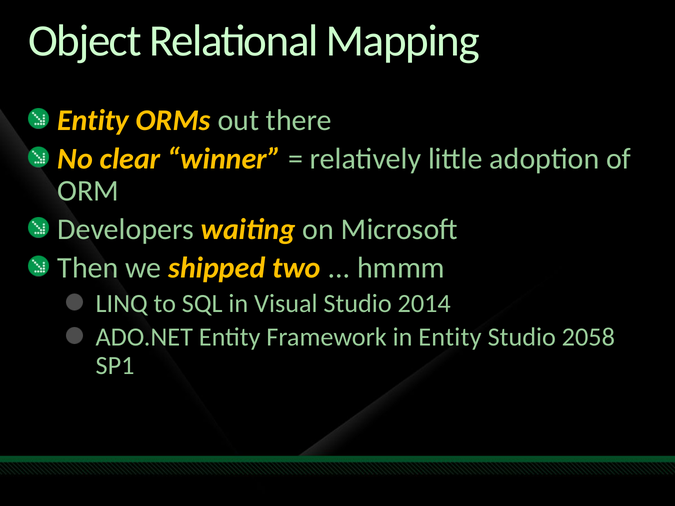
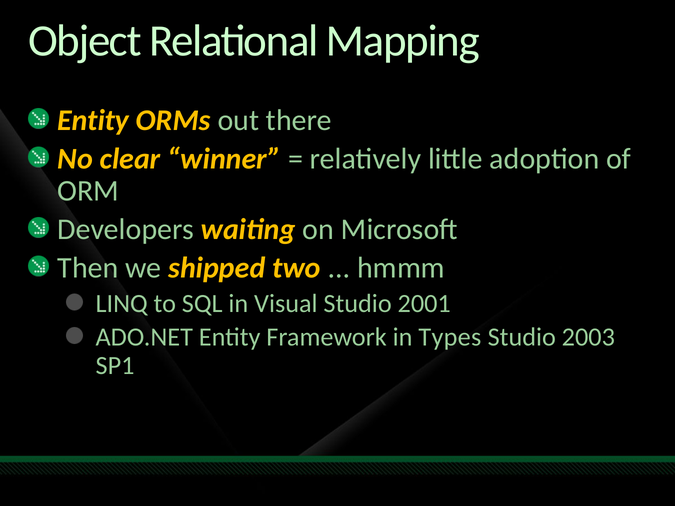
2014: 2014 -> 2001 (424, 304)
in Entity: Entity -> Types (450, 337)
2058: 2058 -> 2003 (588, 337)
